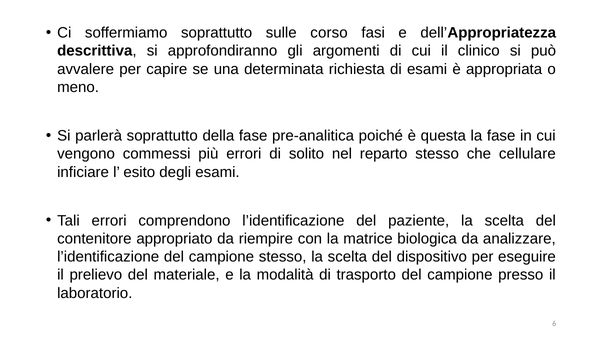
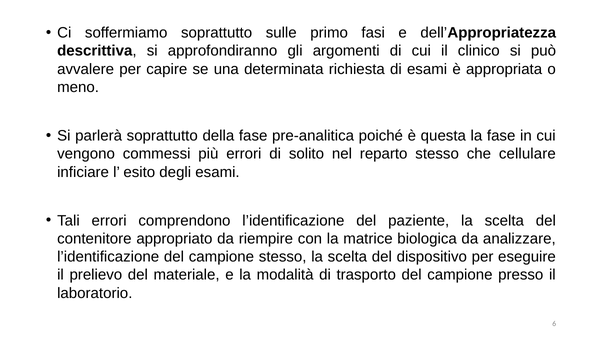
corso: corso -> primo (329, 33)
